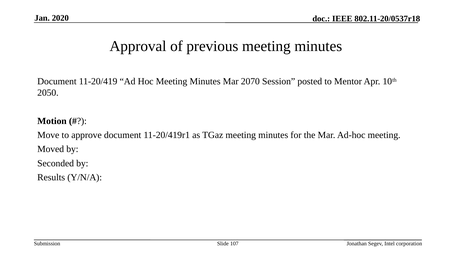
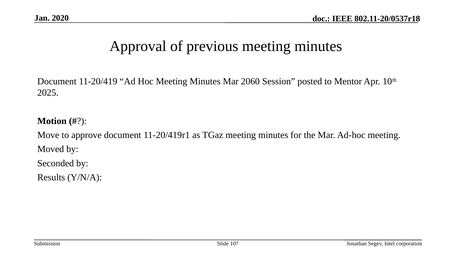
2070: 2070 -> 2060 (250, 81)
2050: 2050 -> 2025 (48, 93)
